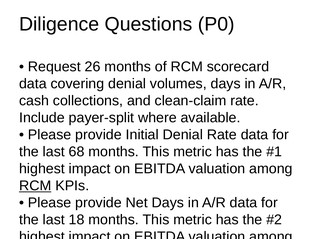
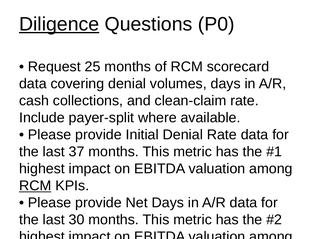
Diligence underline: none -> present (59, 24)
26: 26 -> 25 (93, 67)
68: 68 -> 37 (77, 152)
18: 18 -> 30 (77, 220)
